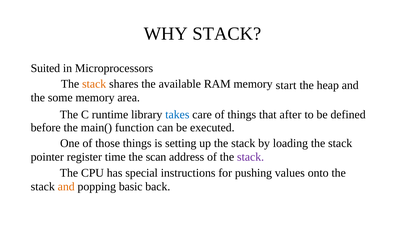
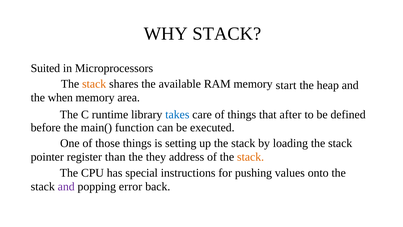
some: some -> when (60, 98)
time: time -> than (115, 157)
scan: scan -> they (156, 157)
stack colour: purple -> orange (251, 157)
and colour: orange -> purple (66, 186)
basic: basic -> error (131, 186)
